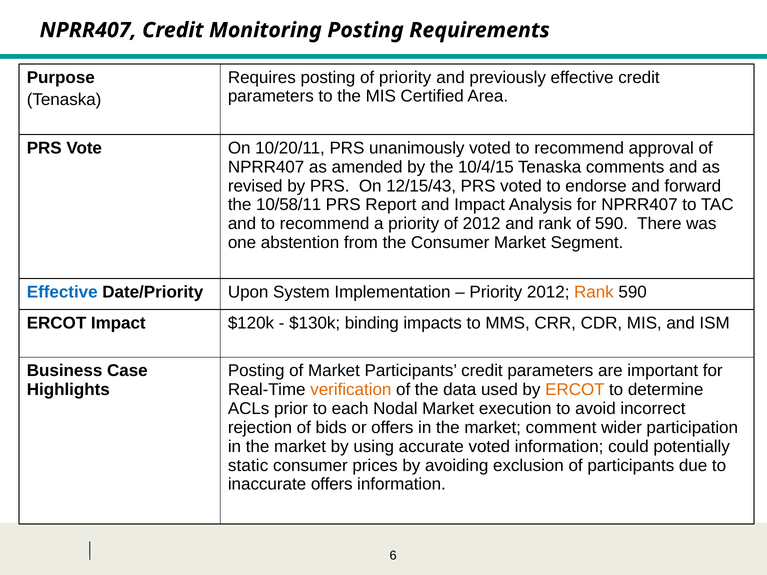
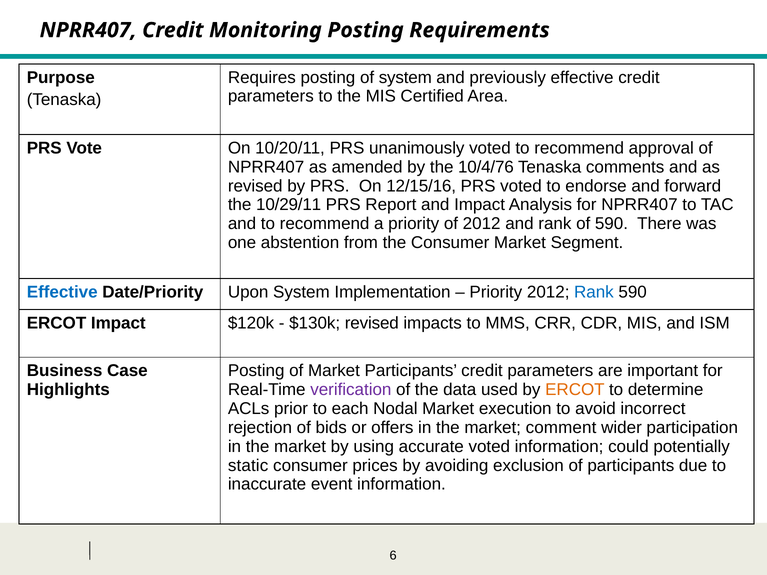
of priority: priority -> system (405, 77)
10/4/15: 10/4/15 -> 10/4/76 (486, 167)
12/15/43: 12/15/43 -> 12/15/16 (421, 186)
10/58/11: 10/58/11 -> 10/29/11 (289, 205)
Rank colour: orange -> blue (594, 292)
$130k binding: binding -> revised (372, 323)
verification colour: orange -> purple (351, 390)
inaccurate offers: offers -> event (332, 485)
